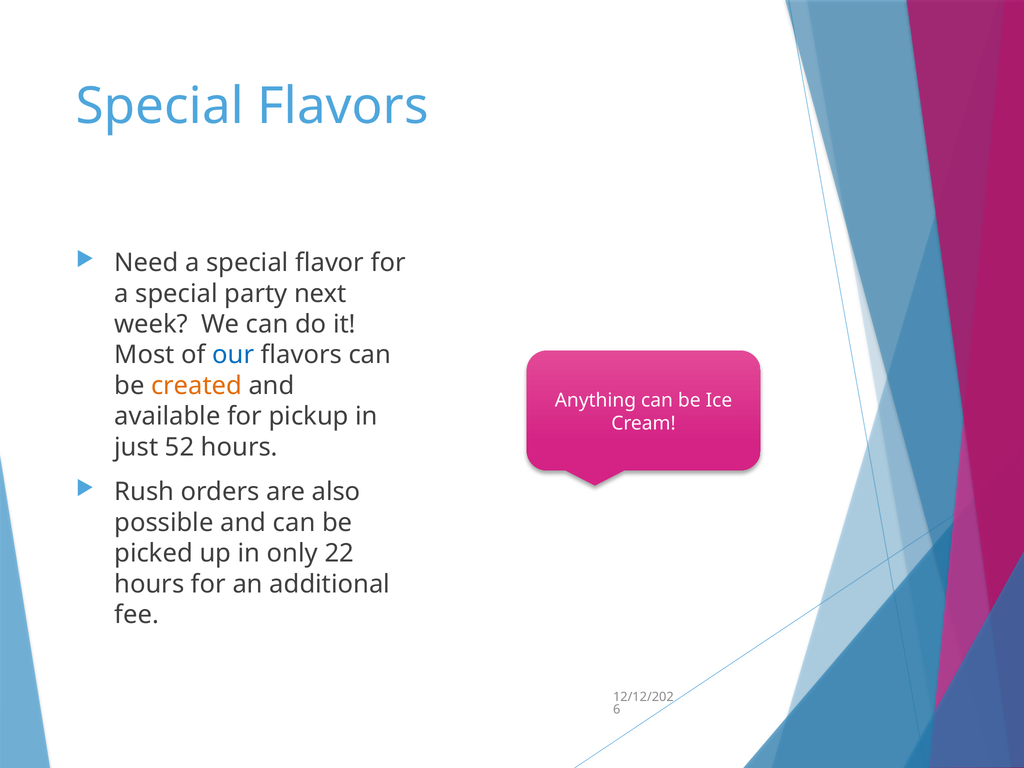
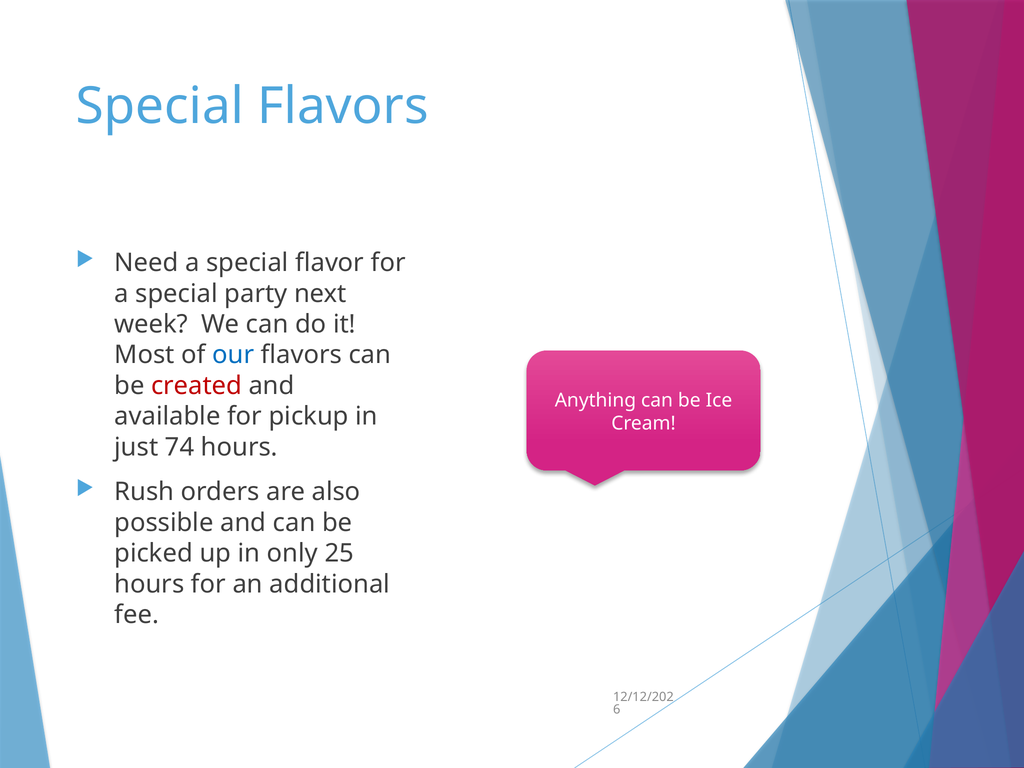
created colour: orange -> red (197, 386)
52: 52 -> 74 (180, 447)
22: 22 -> 25 (339, 553)
